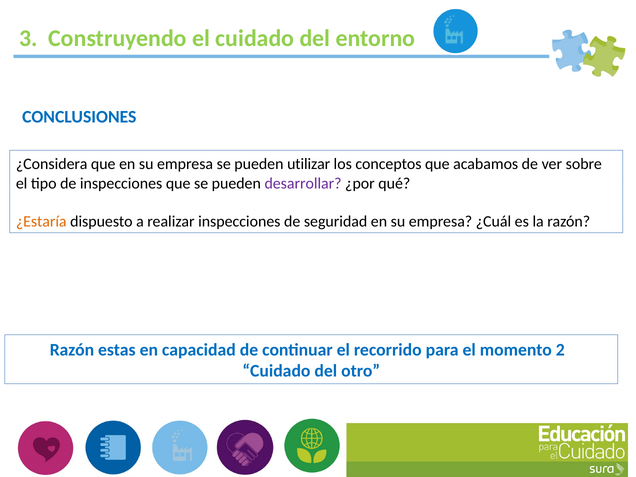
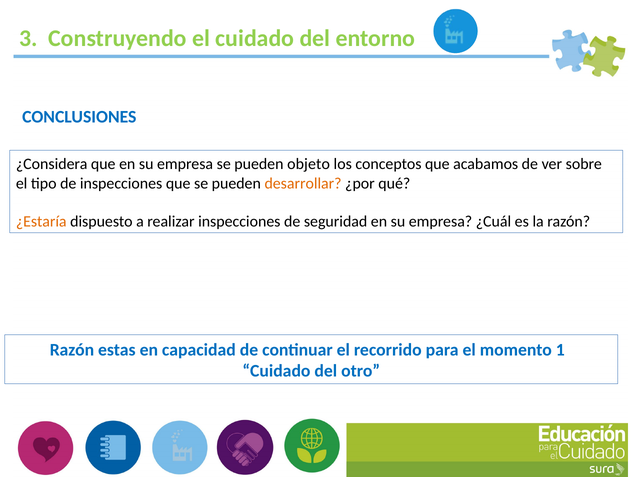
utilizar: utilizar -> objeto (309, 164)
desarrollar colour: purple -> orange (303, 183)
2: 2 -> 1 (560, 350)
